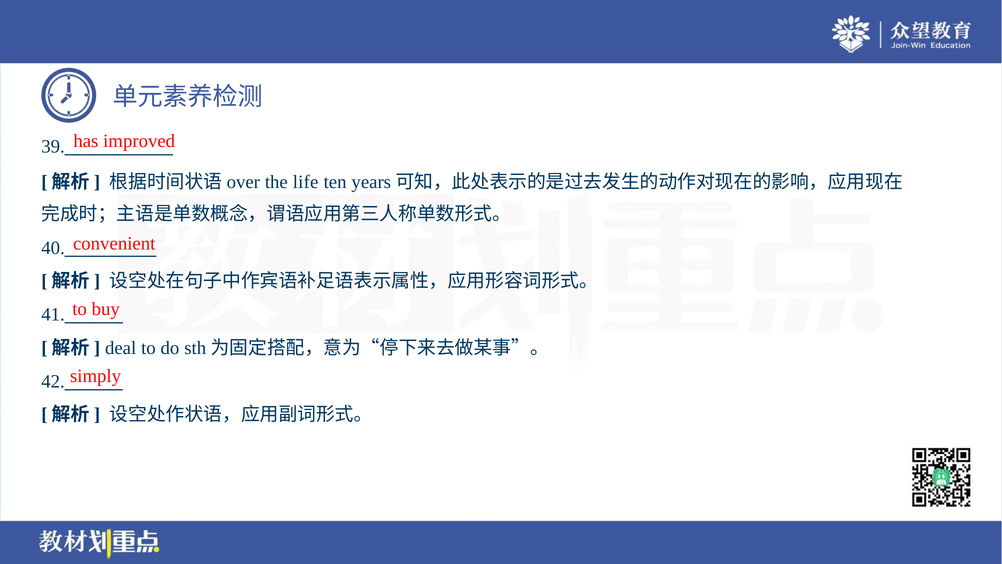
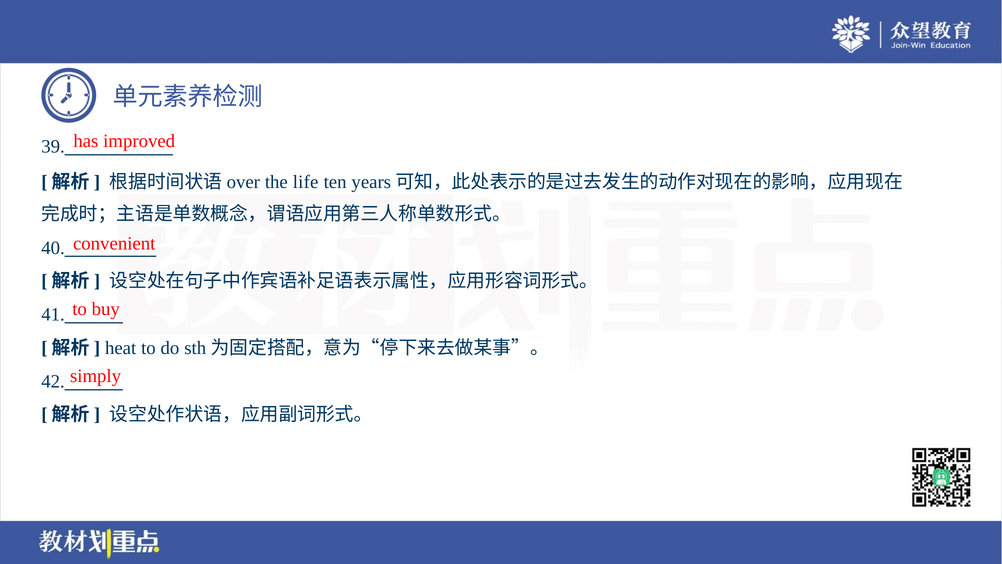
deal: deal -> heat (121, 348)
